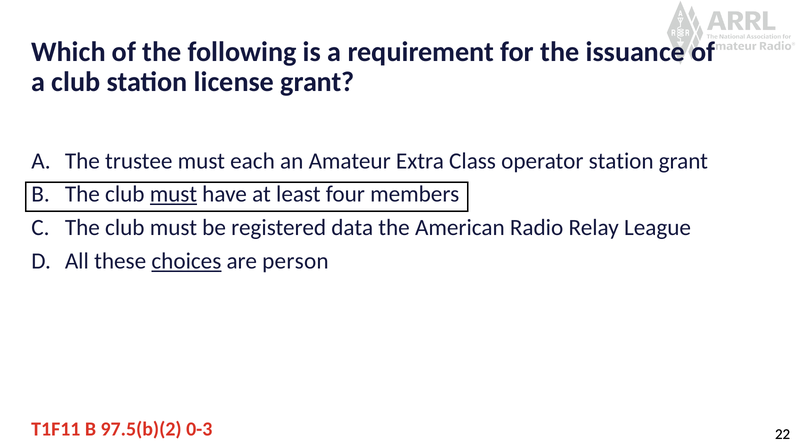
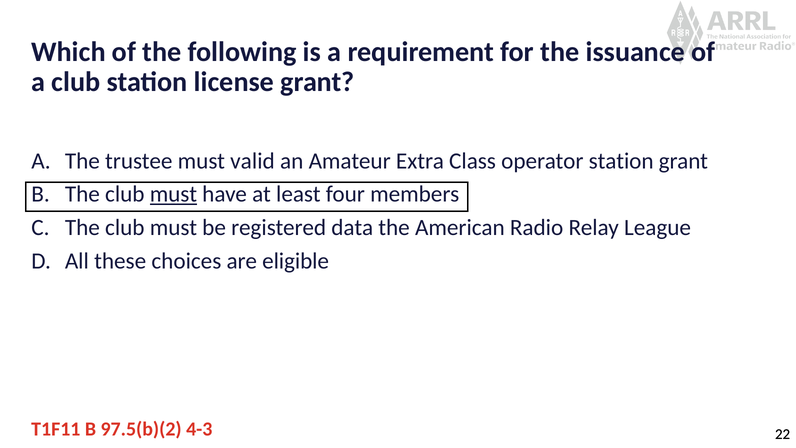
each: each -> valid (253, 161)
choices underline: present -> none (186, 261)
person: person -> eligible (296, 261)
0-3: 0-3 -> 4-3 (199, 429)
